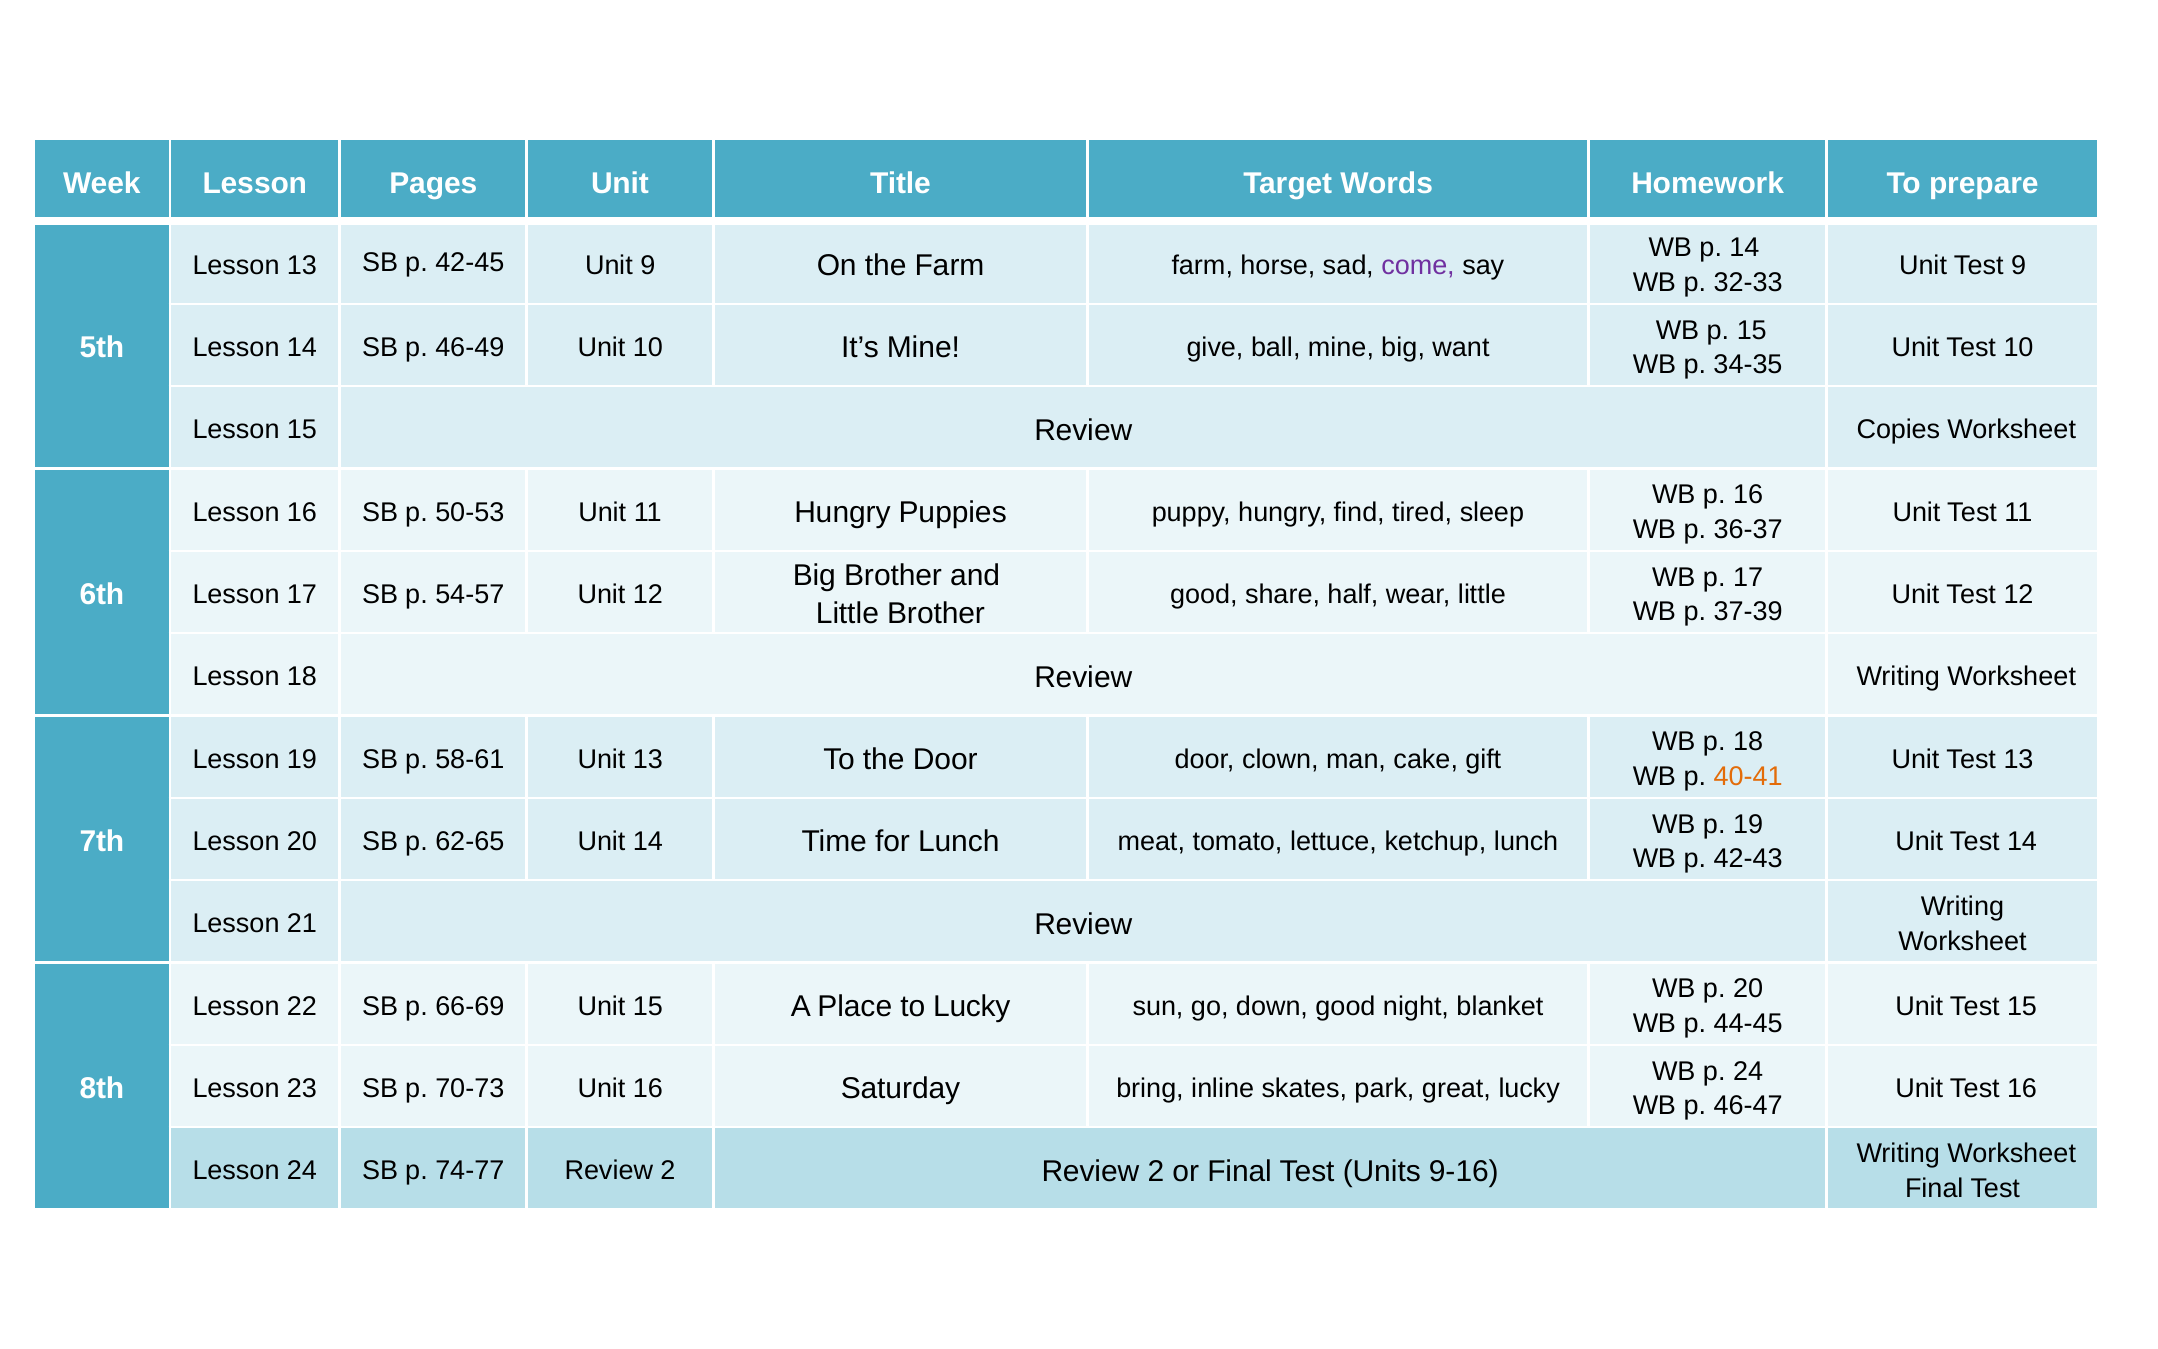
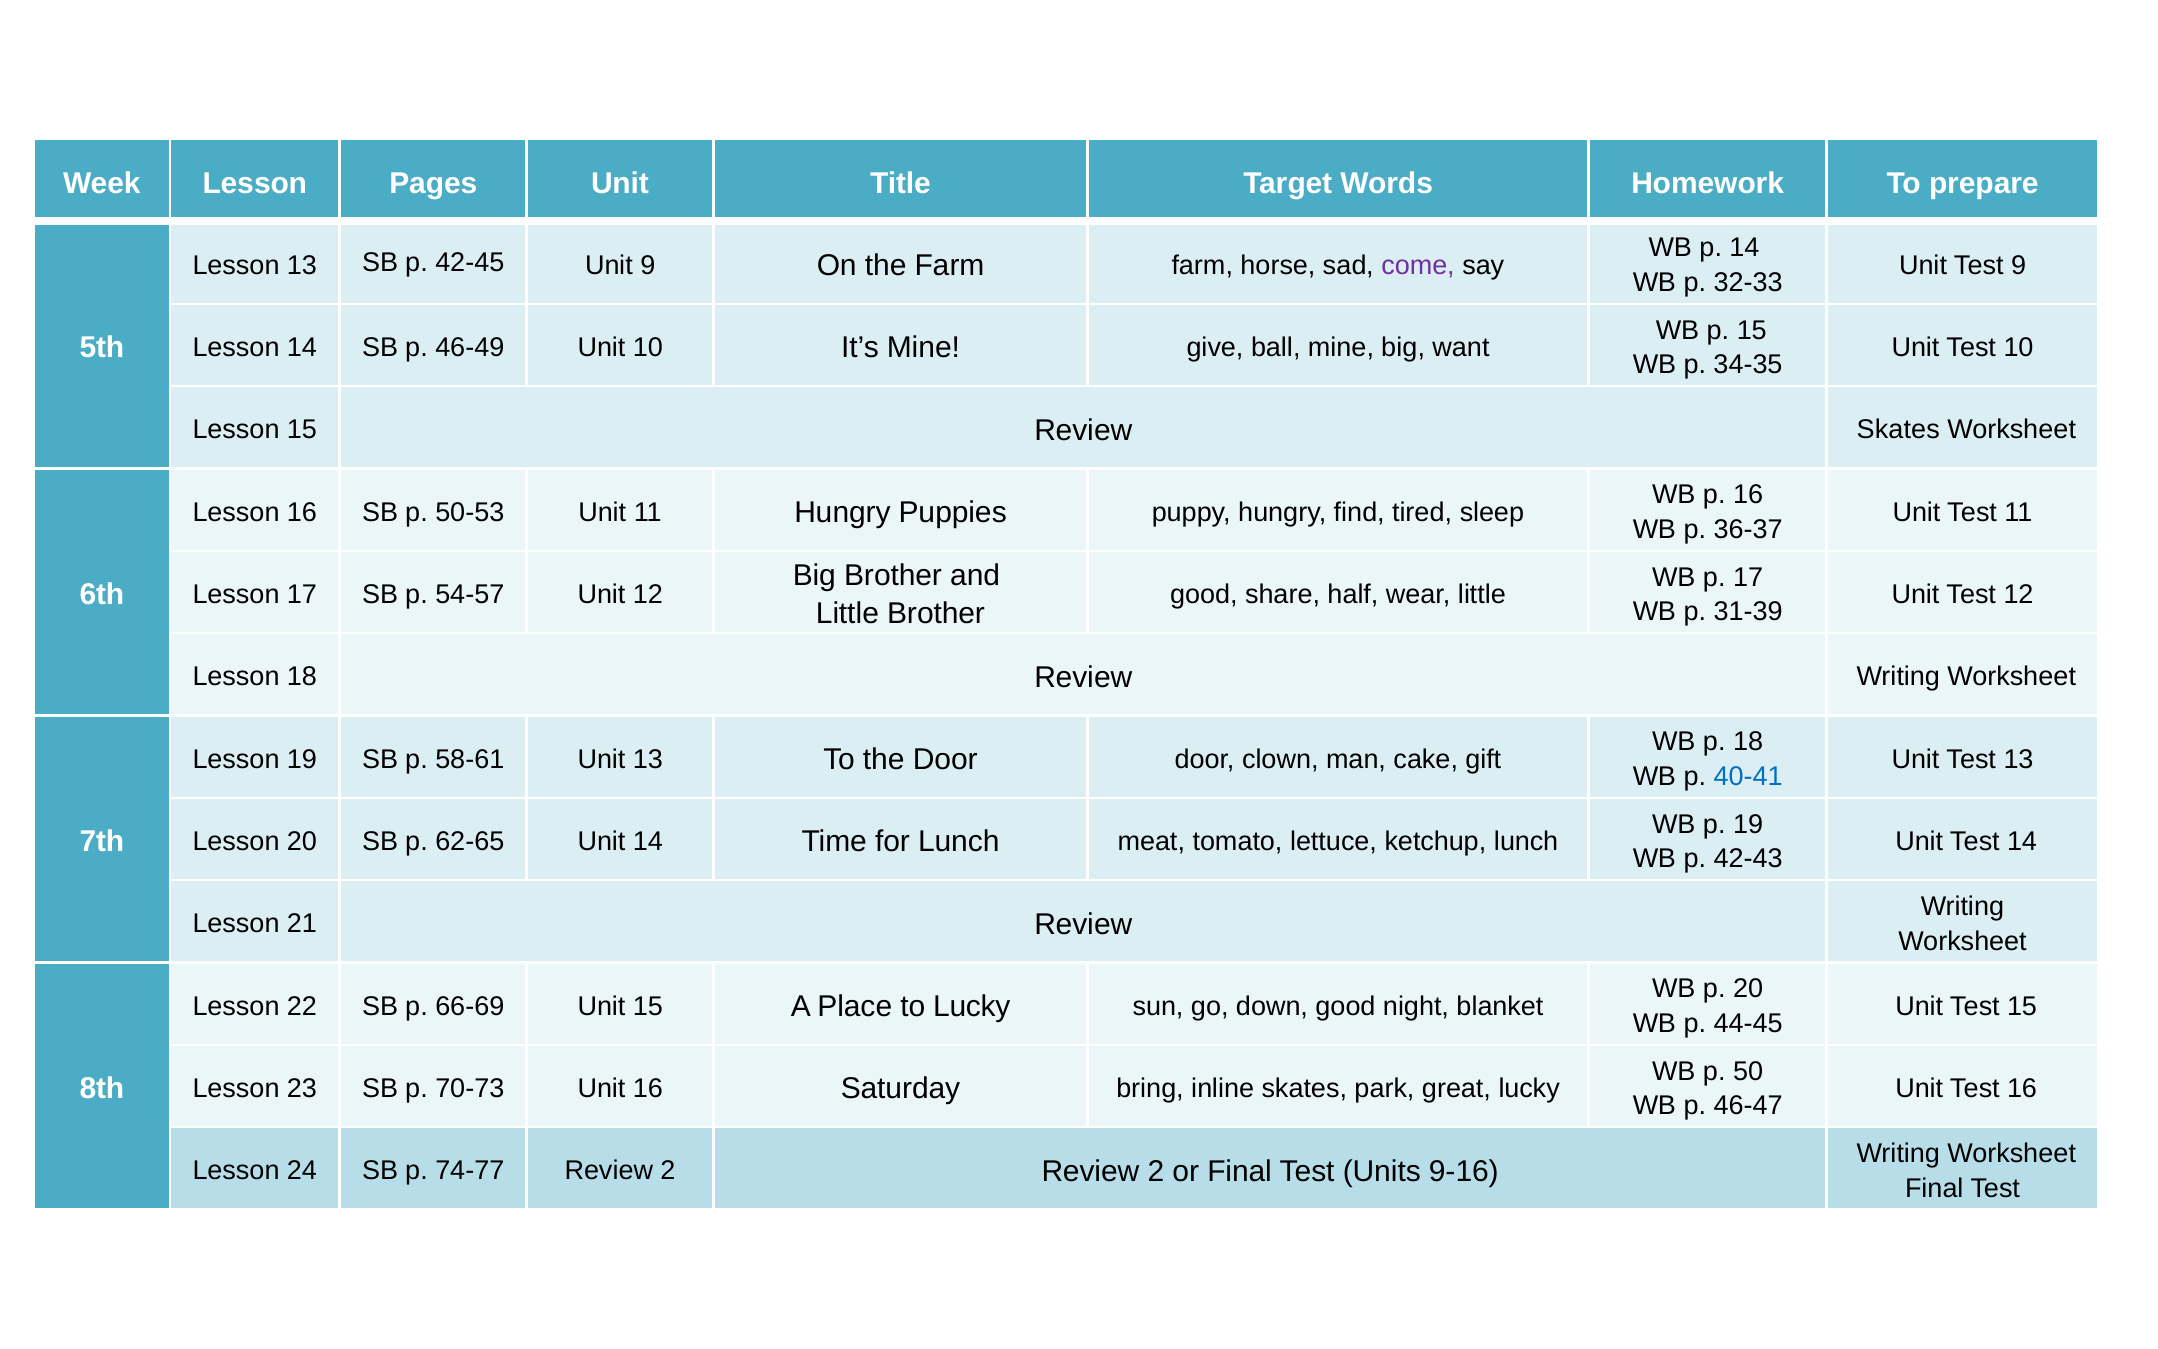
Review Copies: Copies -> Skates (1898, 430)
37-39: 37-39 -> 31-39 (1748, 612)
40-41 colour: orange -> blue (1748, 777)
p 24: 24 -> 50 (1748, 1071)
